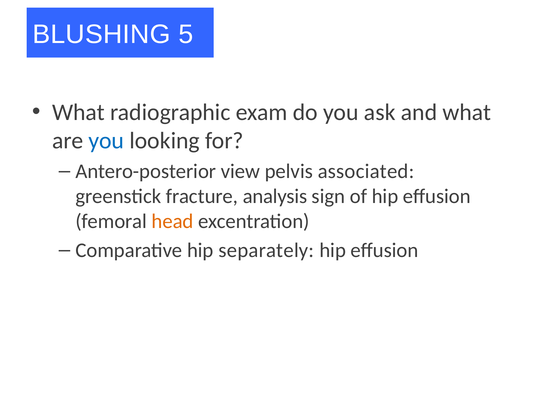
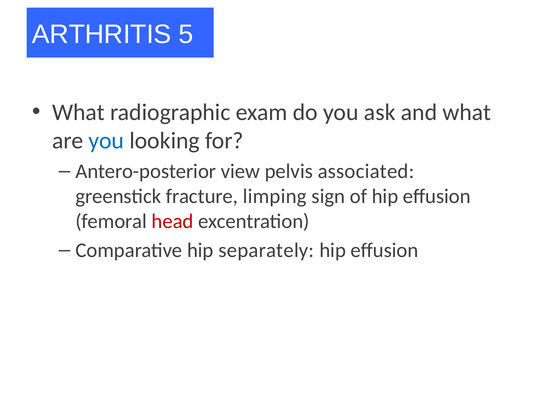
BLUSHING: BLUSHING -> ARTHRITIS (102, 34)
analysis: analysis -> limping (275, 196)
head colour: orange -> red (173, 221)
